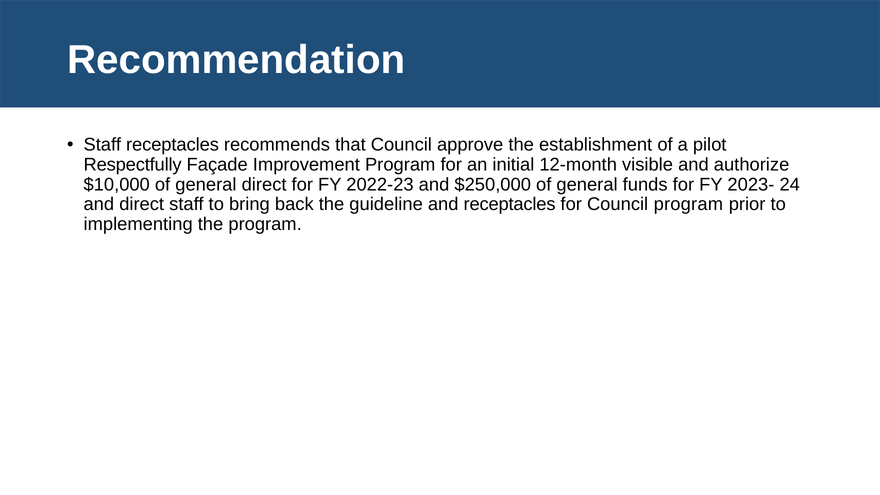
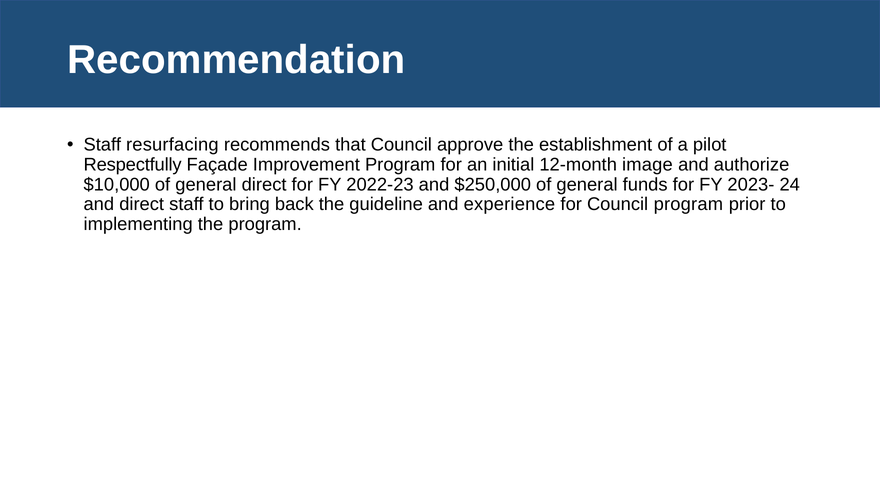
Staff receptacles: receptacles -> resurfacing (172, 145)
visible: visible -> image (647, 165)
and receptacles: receptacles -> experience (509, 204)
